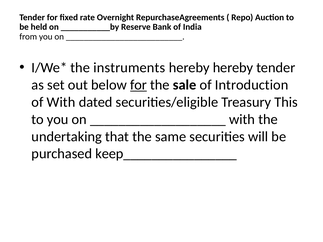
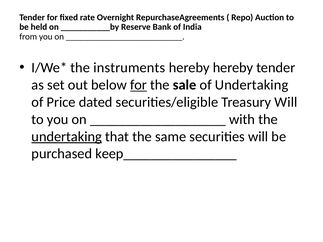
of Introduction: Introduction -> Undertaking (252, 85)
of With: With -> Price (61, 102)
Treasury This: This -> Will (286, 102)
undertaking underline: none -> present (67, 137)
